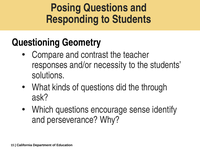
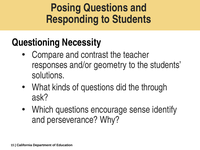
Geometry: Geometry -> Necessity (82, 42)
necessity: necessity -> geometry (110, 65)
